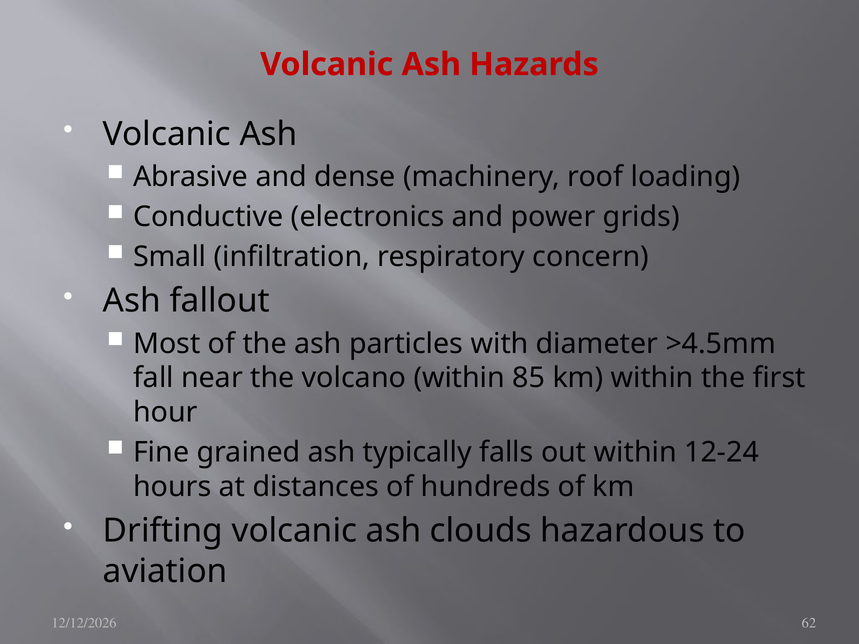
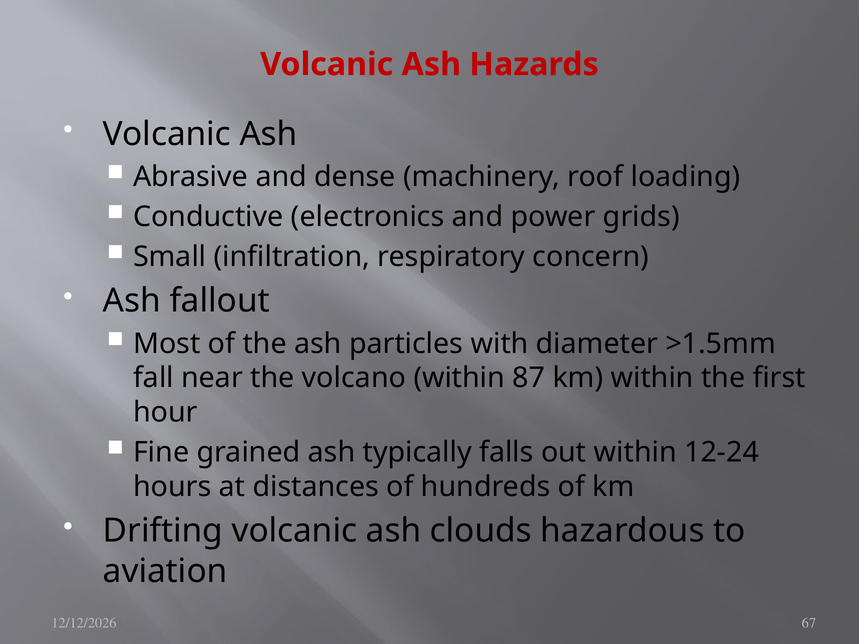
>4.5mm: >4.5mm -> >1.5mm (721, 344)
85: 85 -> 87 (529, 378)
62: 62 -> 67 (809, 623)
